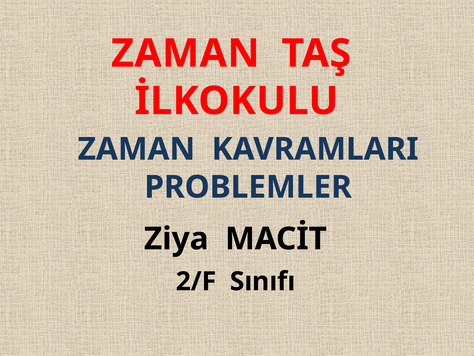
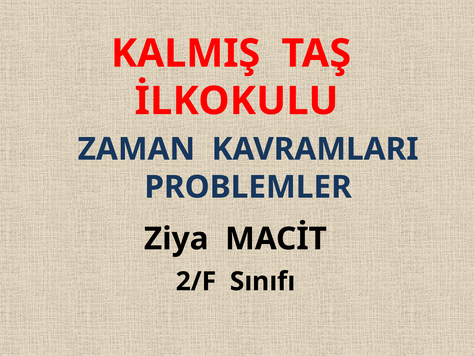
ZAMAN: ZAMAN -> KALMIŞ (186, 53)
